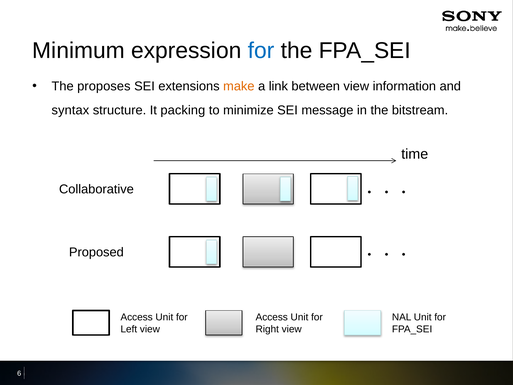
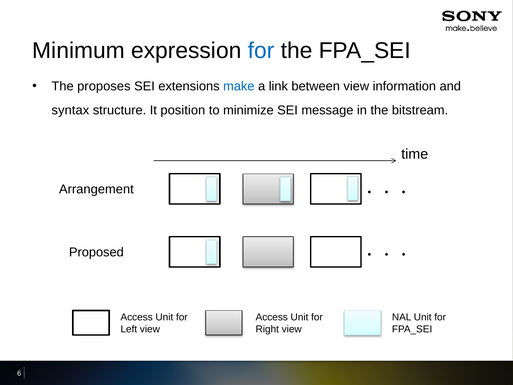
make colour: orange -> blue (239, 86)
packing: packing -> position (183, 110)
Collaborative: Collaborative -> Arrangement (96, 189)
